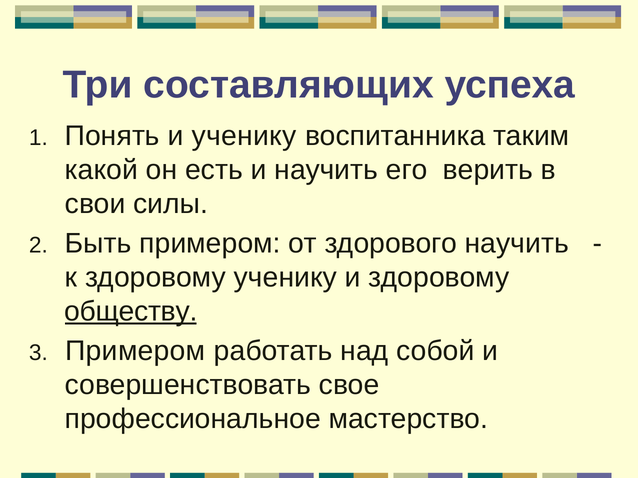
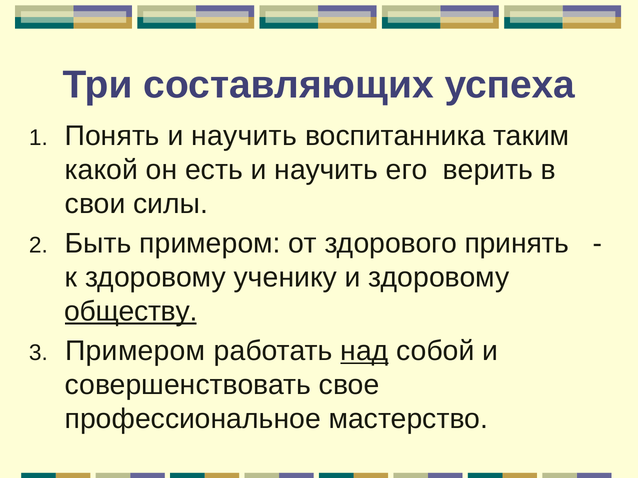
Понять и ученику: ученику -> научить (244, 136)
здорового научить: научить -> принять (517, 244)
над underline: none -> present (364, 351)
